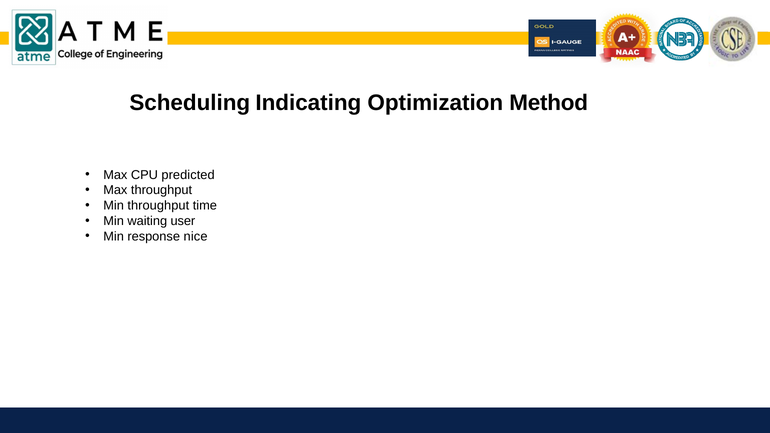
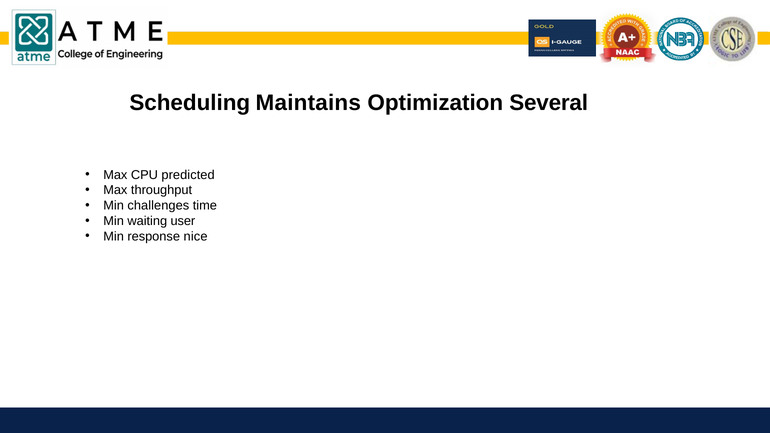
Indicating: Indicating -> Maintains (308, 103)
Method: Method -> Several (549, 103)
Min throughput: throughput -> challenges (158, 206)
